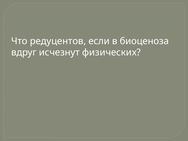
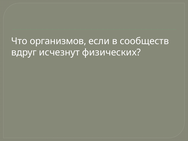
редуцентов: редуцентов -> организмов (58, 41)
биоценоза: биоценоза -> сообществ (144, 41)
